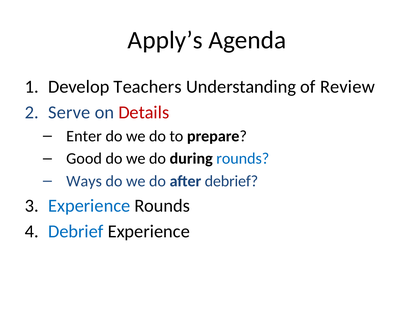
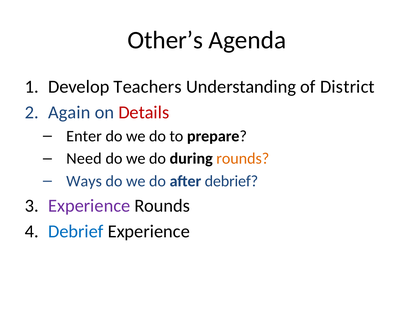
Apply’s: Apply’s -> Other’s (165, 40)
Review: Review -> District (347, 87)
Serve: Serve -> Again (69, 113)
Good: Good -> Need (84, 159)
rounds colour: blue -> orange (243, 159)
Experience colour: blue -> purple (89, 206)
